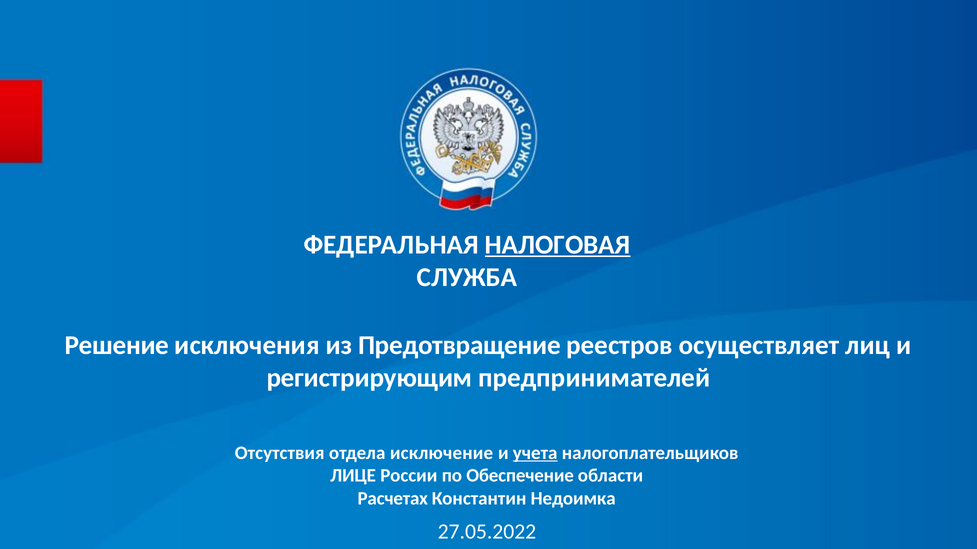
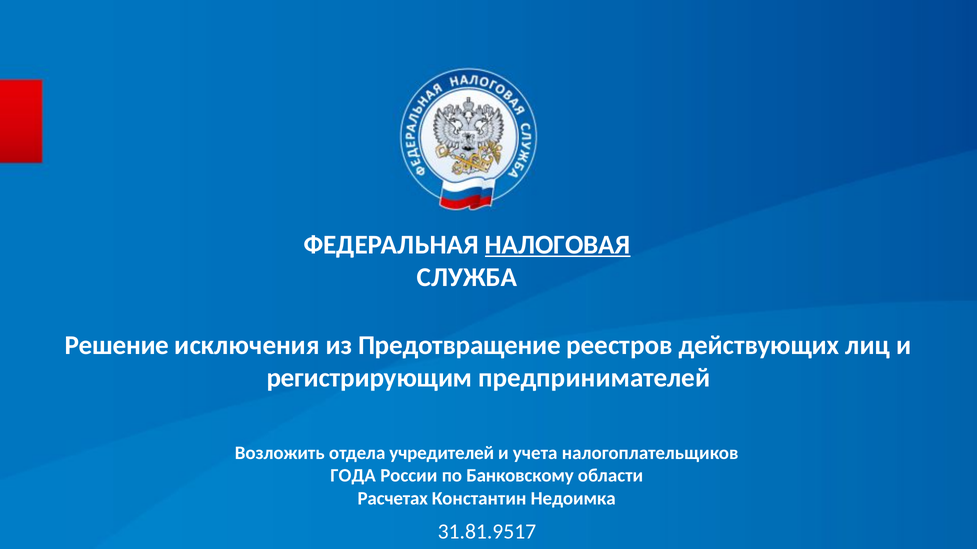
осуществляет: осуществляет -> действующих (759, 346)
Отсутствия: Отсутствия -> Возложить (280, 453)
исключение: исключение -> учредителей (442, 453)
учета underline: present -> none (535, 453)
ЛИЦЕ: ЛИЦЕ -> ГОДА (353, 476)
Обеспечение: Обеспечение -> Банковскому (520, 476)
27.05.2022: 27.05.2022 -> 31.81.9517 (487, 532)
